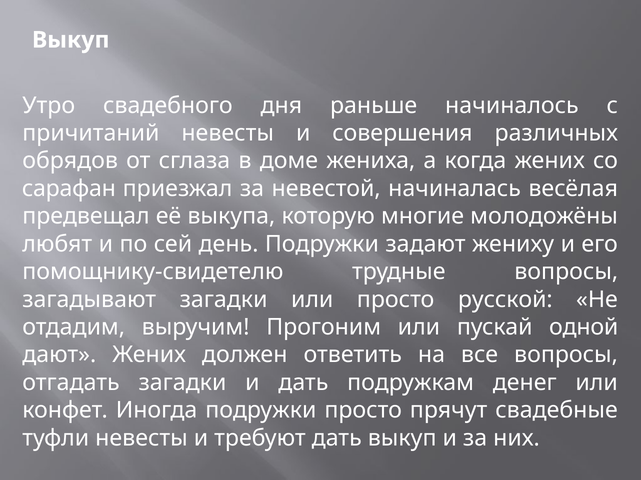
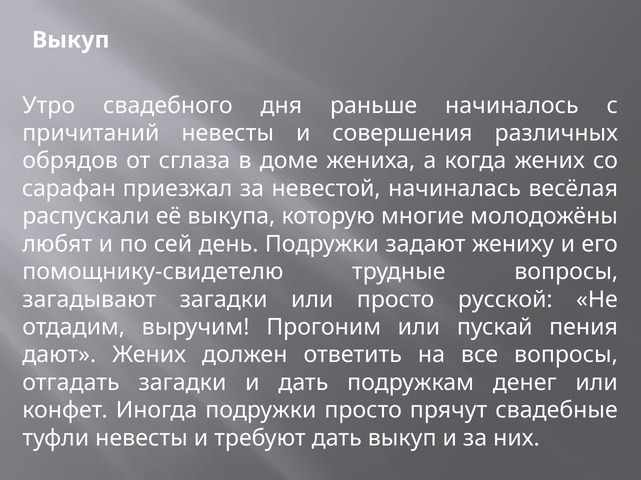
предвещал: предвещал -> распускали (86, 217)
одной: одной -> пения (584, 328)
